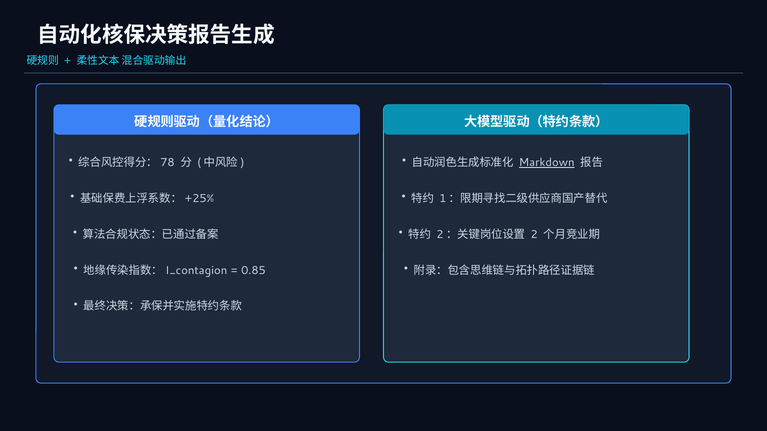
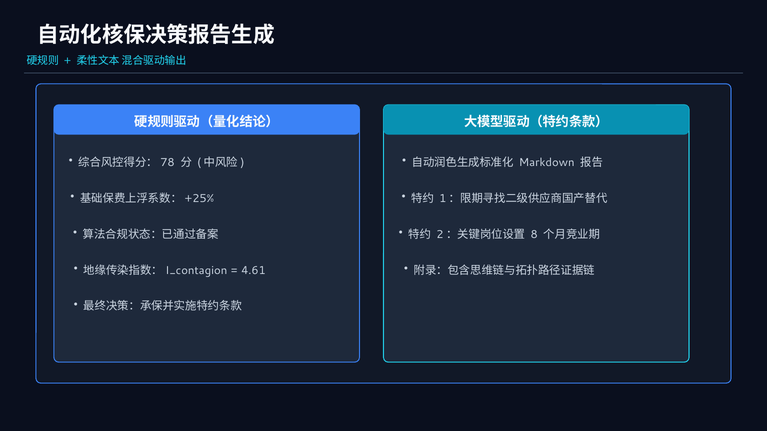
Markdown underline: present -> none (547, 163)
2: 2 -> 8 (534, 235)
0.85: 0.85 -> 4.61 (253, 271)
